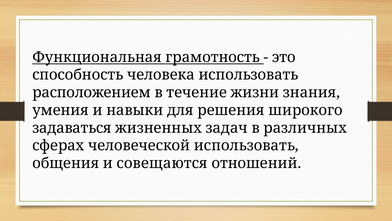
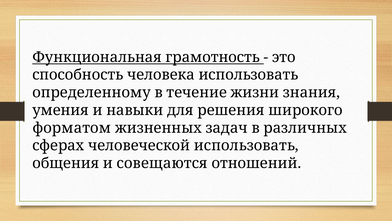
расположением: расположением -> определенному (91, 92)
задаваться: задаваться -> форматом (72, 128)
